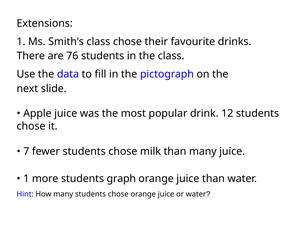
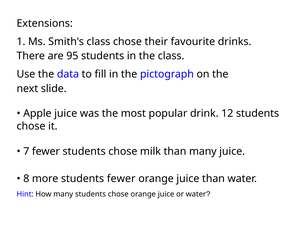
76: 76 -> 95 (72, 56)
1: 1 -> 8 (26, 178)
students graph: graph -> fewer (121, 178)
